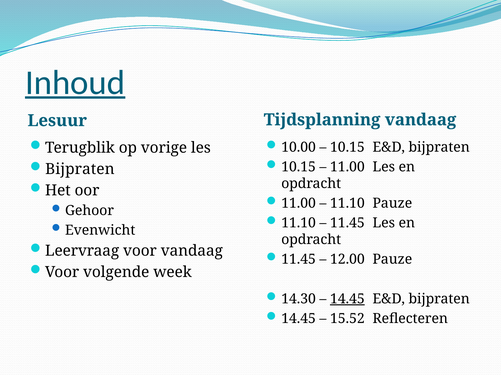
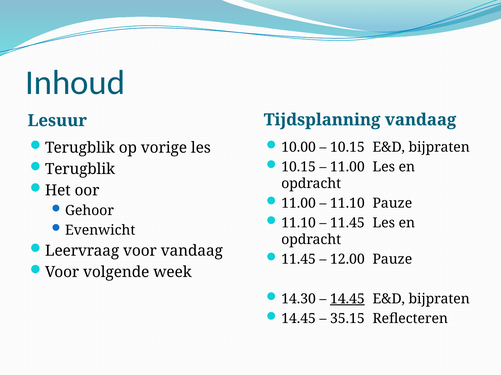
Inhoud underline: present -> none (75, 83)
Bijpraten: Bijpraten -> Terugblik (80, 169)
15.52: 15.52 -> 35.15 (347, 319)
